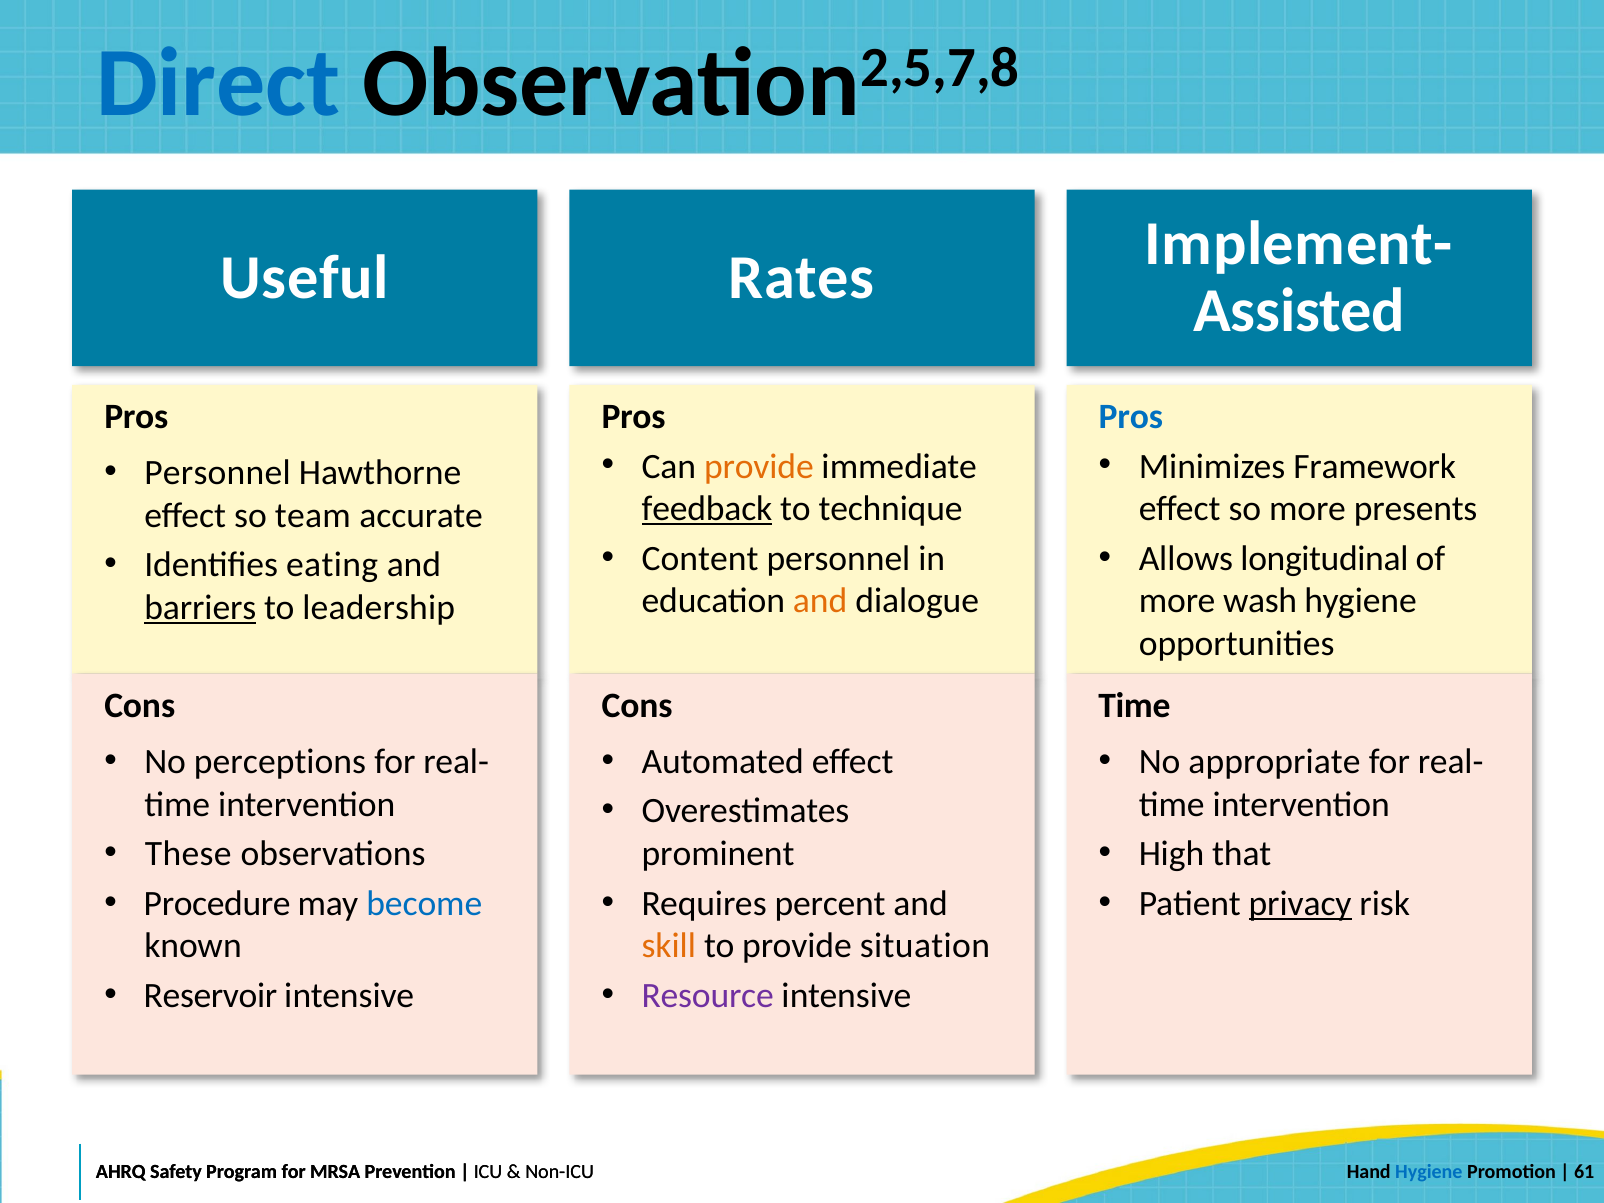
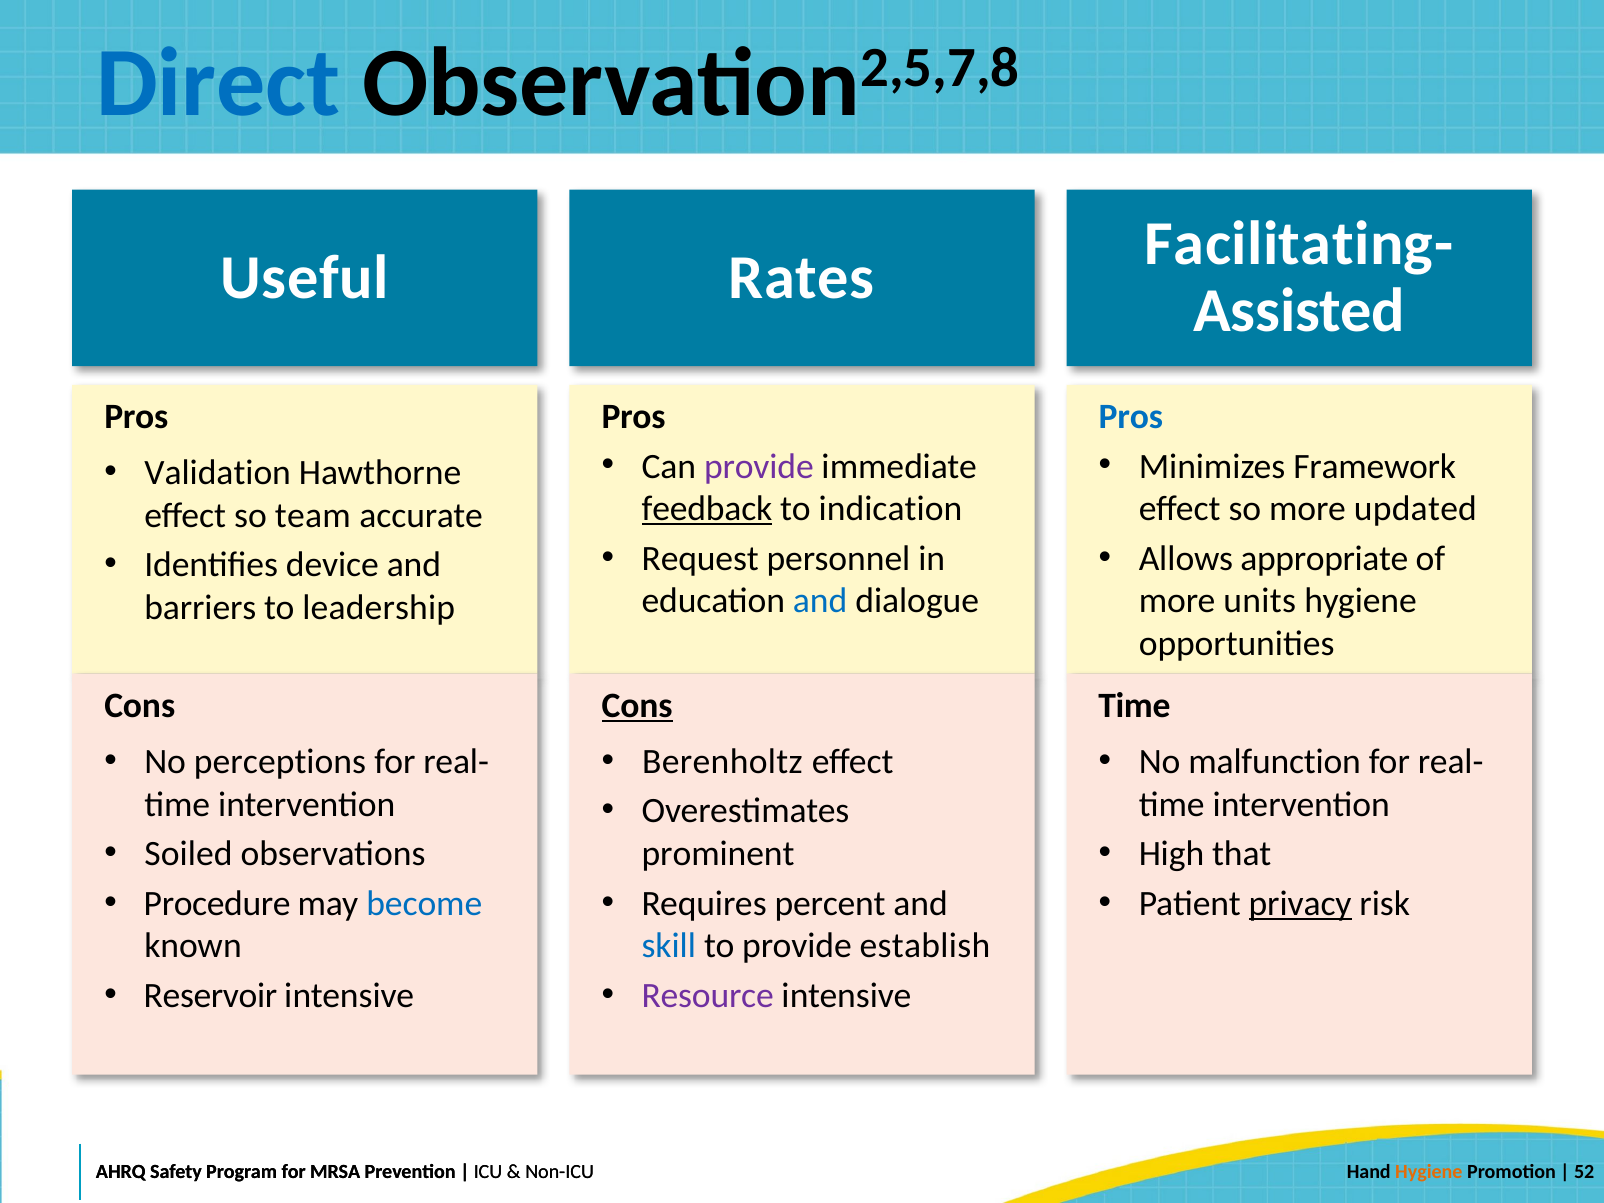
Implement-: Implement- -> Facilitating- (1299, 244)
provide colour: orange -> purple (759, 466)
Personnel: Personnel -> Validation (218, 473)
technique: technique -> indication (890, 509)
presents: presents -> updated (1415, 509)
Content: Content -> Request (700, 558)
longitudinal: longitudinal -> appropriate (1324, 558)
eating: eating -> device (332, 565)
and colour: orange -> blue (820, 601)
wash: wash -> units (1260, 601)
barriers underline: present -> none (200, 608)
Cons underline: none -> present (637, 706)
Automated: Automated -> Berenholtz (722, 762)
appropriate: appropriate -> malfunction (1275, 762)
These: These -> Soiled (188, 854)
skill colour: orange -> blue (669, 946)
situation: situation -> establish (925, 946)
61: 61 -> 52 (1584, 1172)
Hygiene colour: blue -> orange (1429, 1172)
